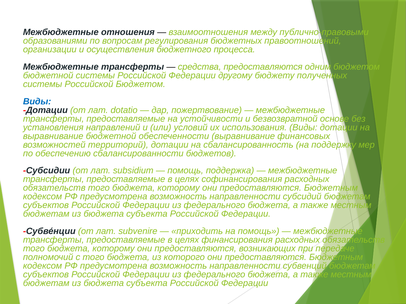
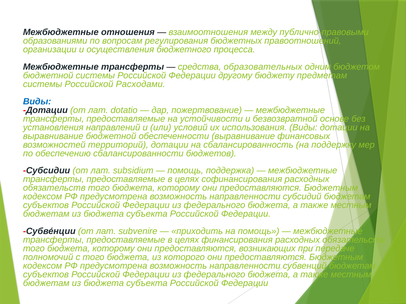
средства предоставляются: предоставляются -> образовательных (263, 67)
полученных: полученных -> предметам (322, 76)
Российской Бюджетом: Бюджетом -> Расходами (141, 84)
